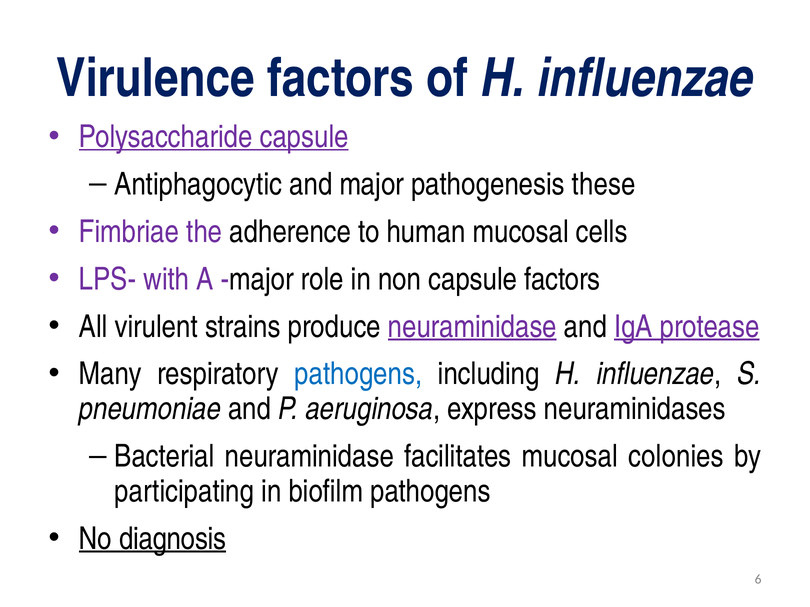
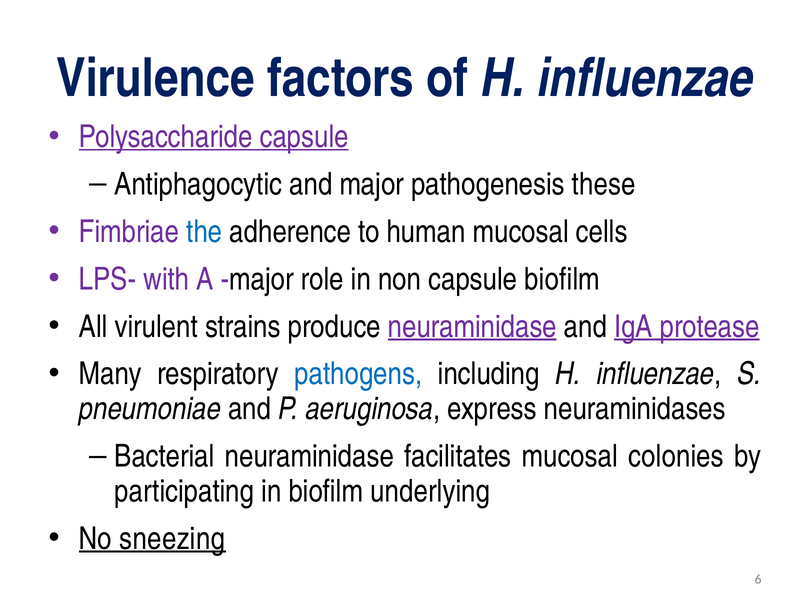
the colour: purple -> blue (204, 232)
capsule factors: factors -> biofilm (562, 279)
biofilm pathogens: pathogens -> underlying (430, 492)
diagnosis: diagnosis -> sneezing (172, 539)
